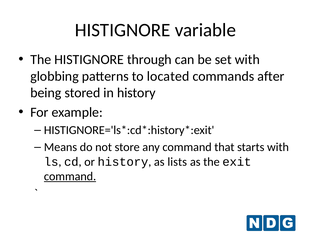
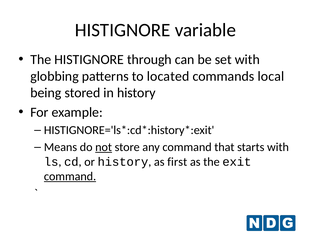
after: after -> local (271, 76)
not underline: none -> present (104, 147)
lists: lists -> first (177, 161)
